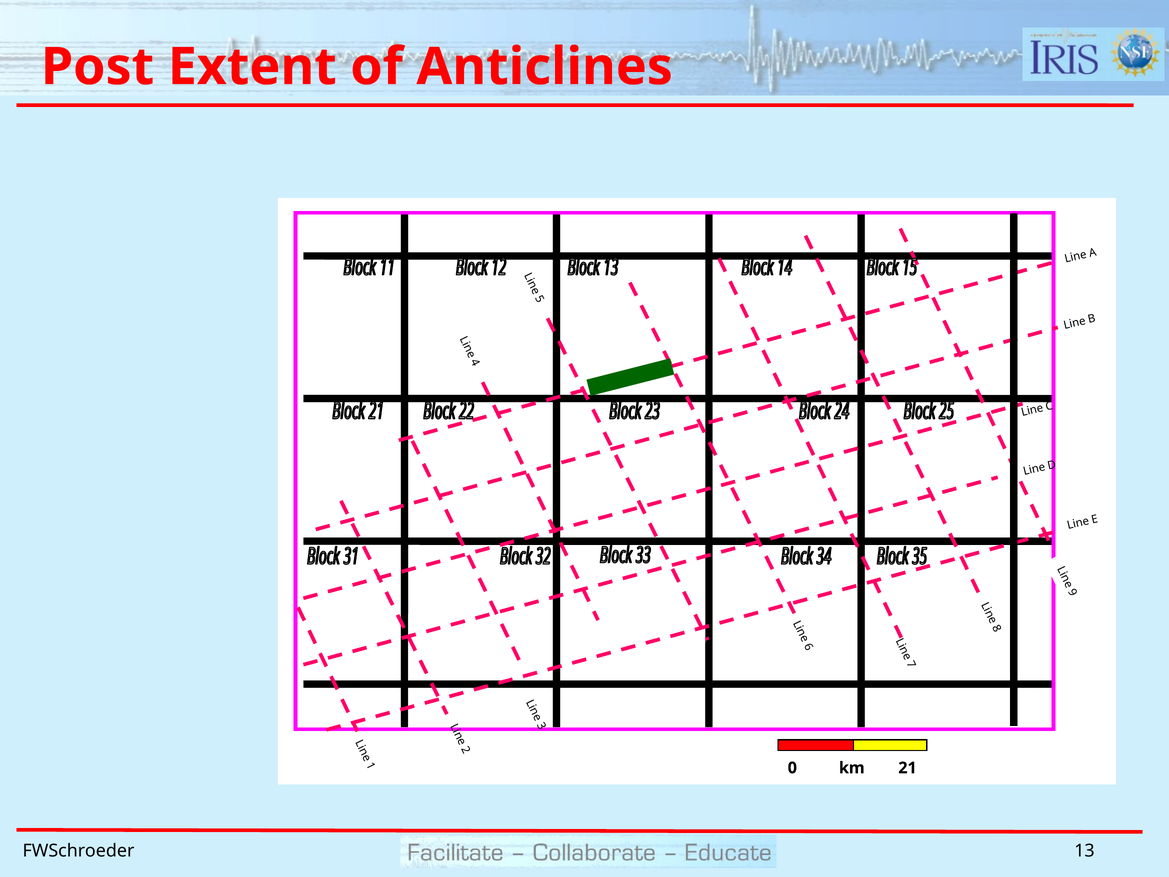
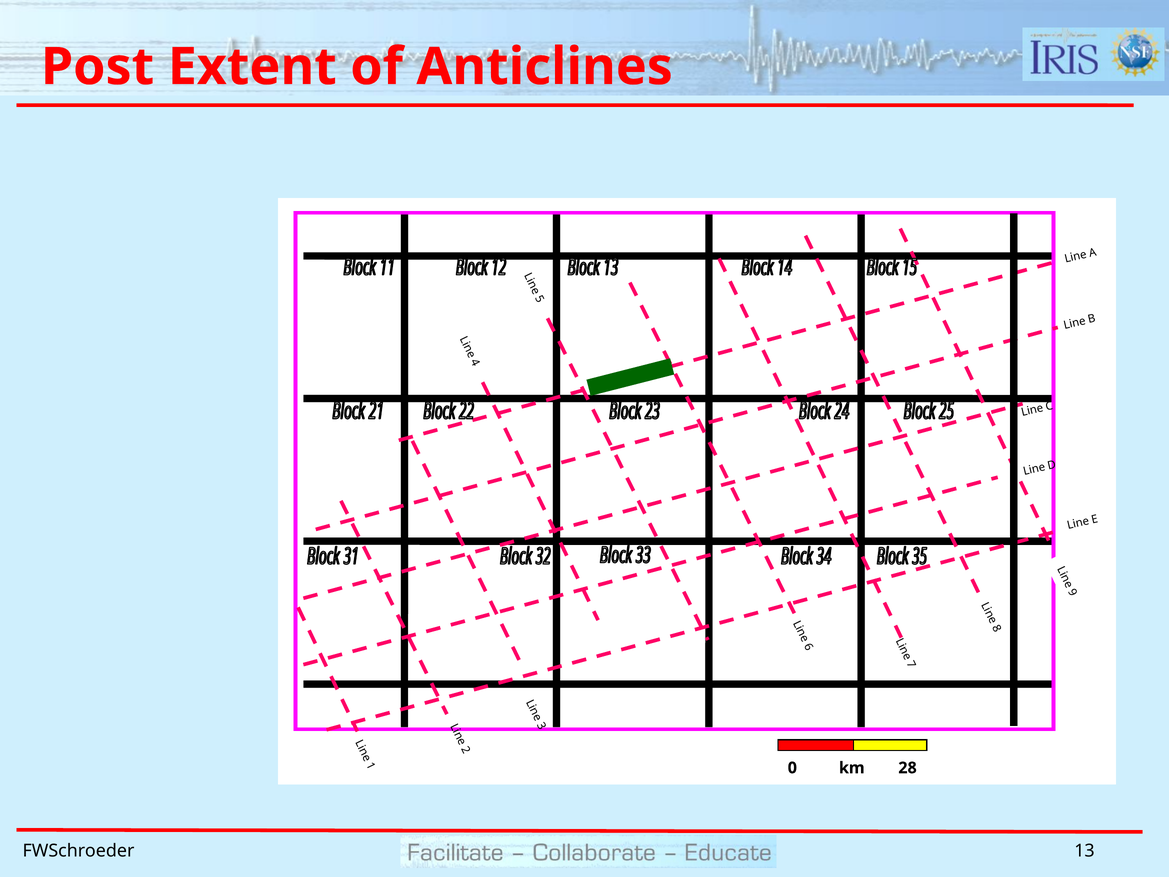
21: 21 -> 28 (908, 768)
